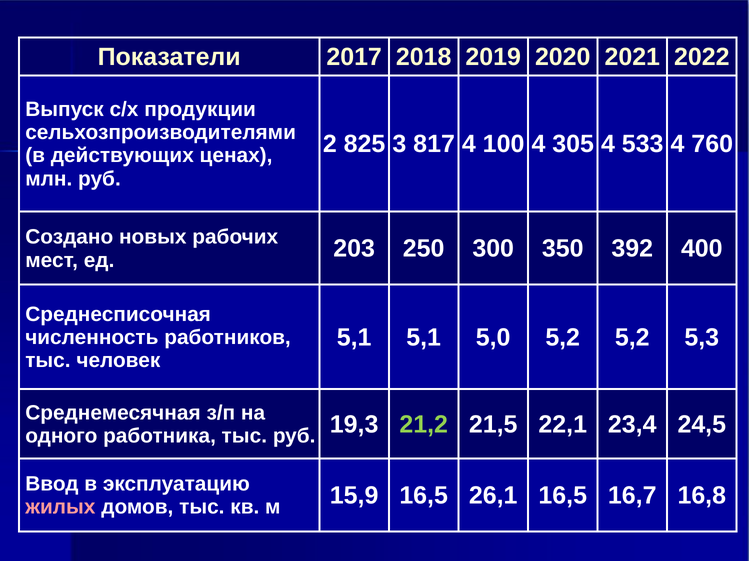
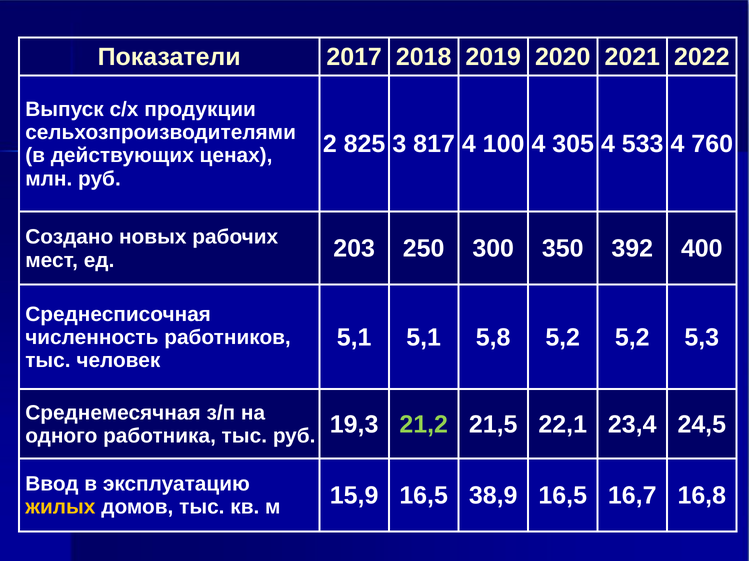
5,0: 5,0 -> 5,8 (493, 338)
жилых colour: pink -> yellow (60, 508)
26,1: 26,1 -> 38,9 (493, 496)
